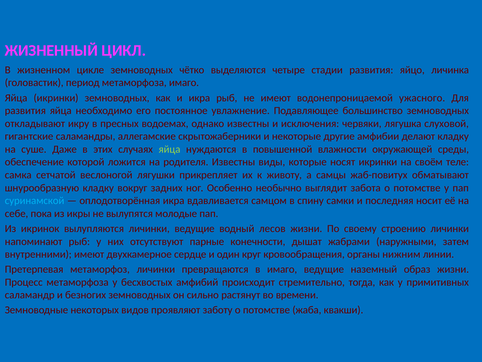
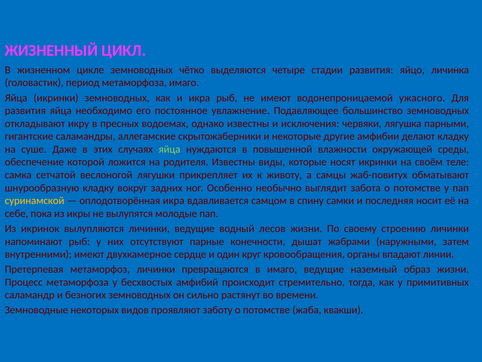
слуховой: слуховой -> парными (447, 123)
суринамской colour: light blue -> yellow (35, 200)
нижним: нижним -> впадают (401, 254)
